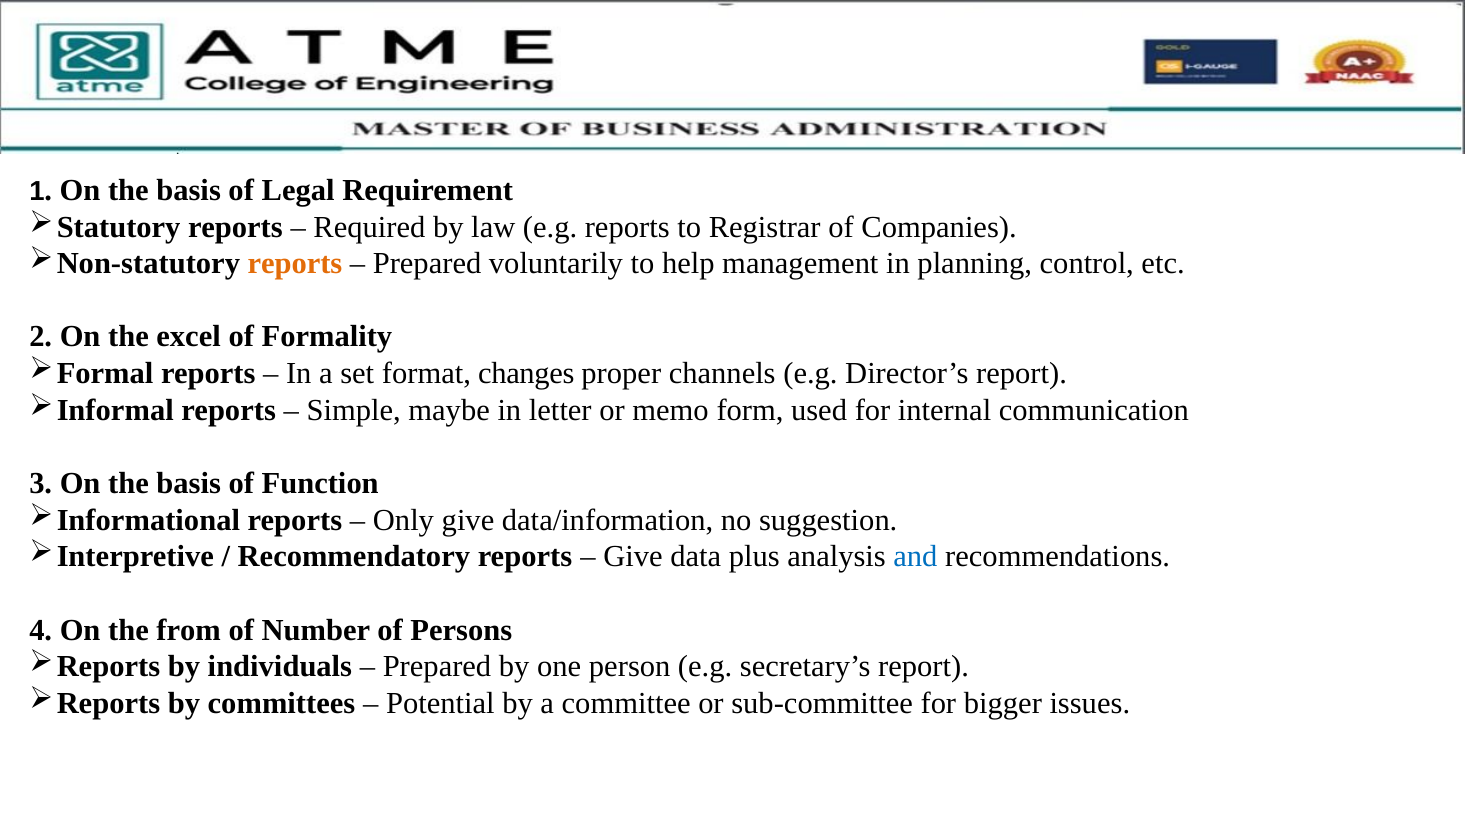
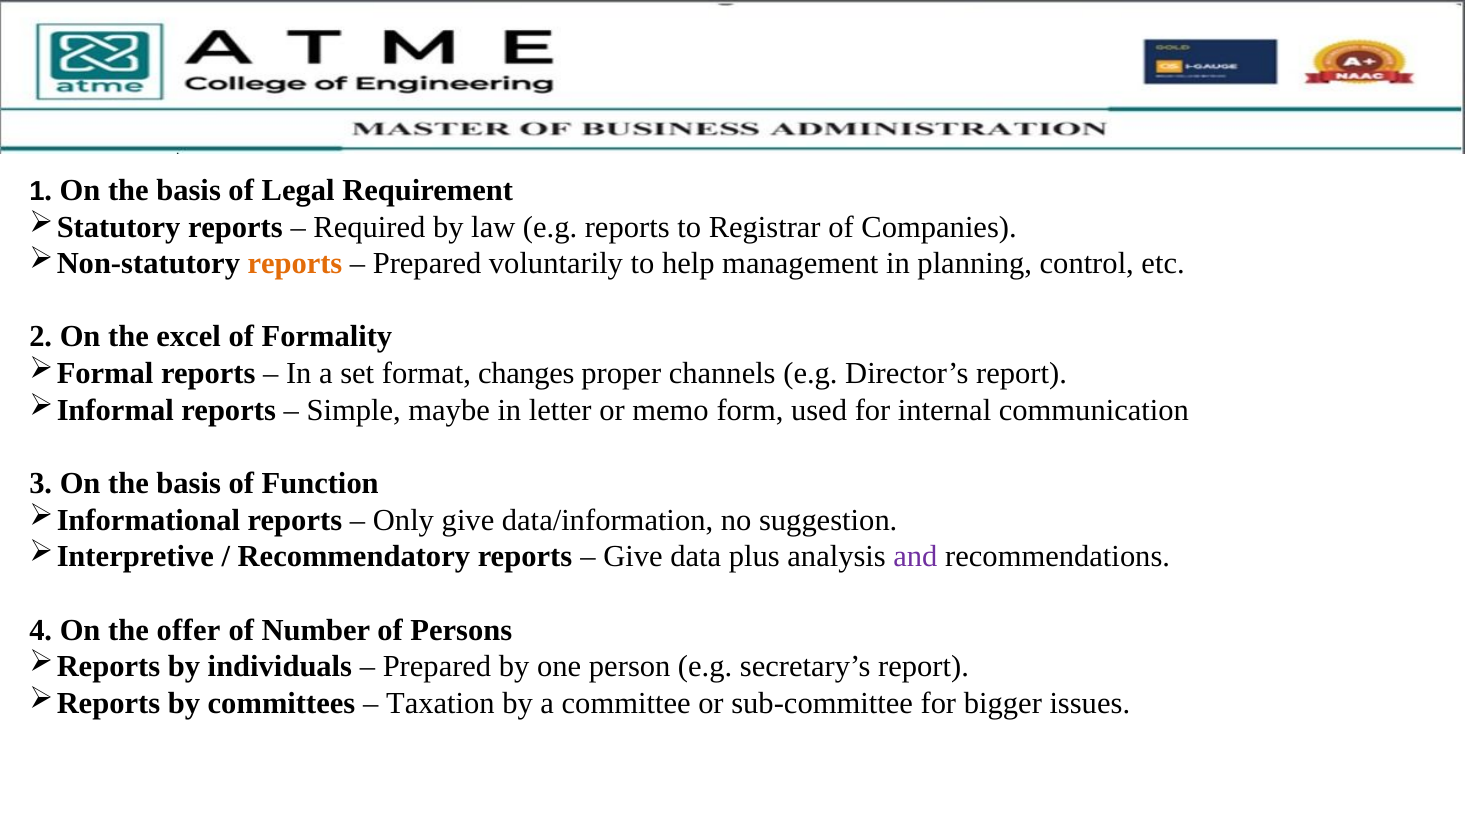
and colour: blue -> purple (915, 557)
from: from -> offer (188, 630)
Potential: Potential -> Taxation (440, 703)
